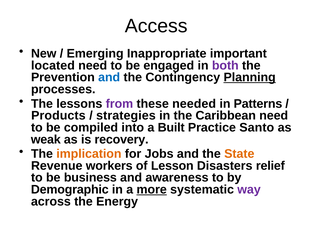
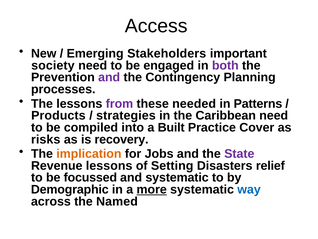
Inappropriate: Inappropriate -> Stakeholders (167, 53)
located: located -> society (53, 65)
and colour: blue -> purple (109, 77)
Planning underline: present -> none (250, 77)
Santo: Santo -> Cover (257, 127)
weak: weak -> risks (46, 139)
State colour: orange -> purple (239, 153)
Revenue workers: workers -> lessons (109, 165)
Lesson: Lesson -> Setting (172, 165)
business: business -> focussed (90, 177)
and awareness: awareness -> systematic (177, 177)
way colour: purple -> blue (249, 189)
Energy: Energy -> Named (117, 201)
